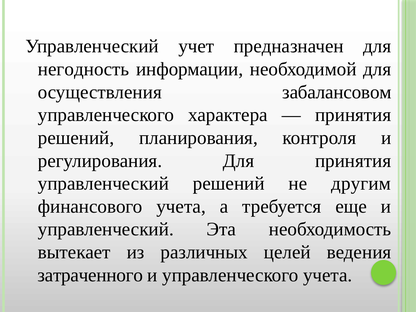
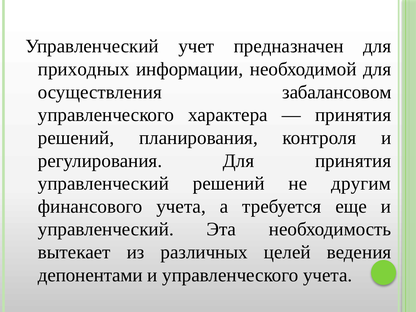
негодность: негодность -> приходных (84, 69)
затраченного: затраченного -> депонентами (90, 275)
